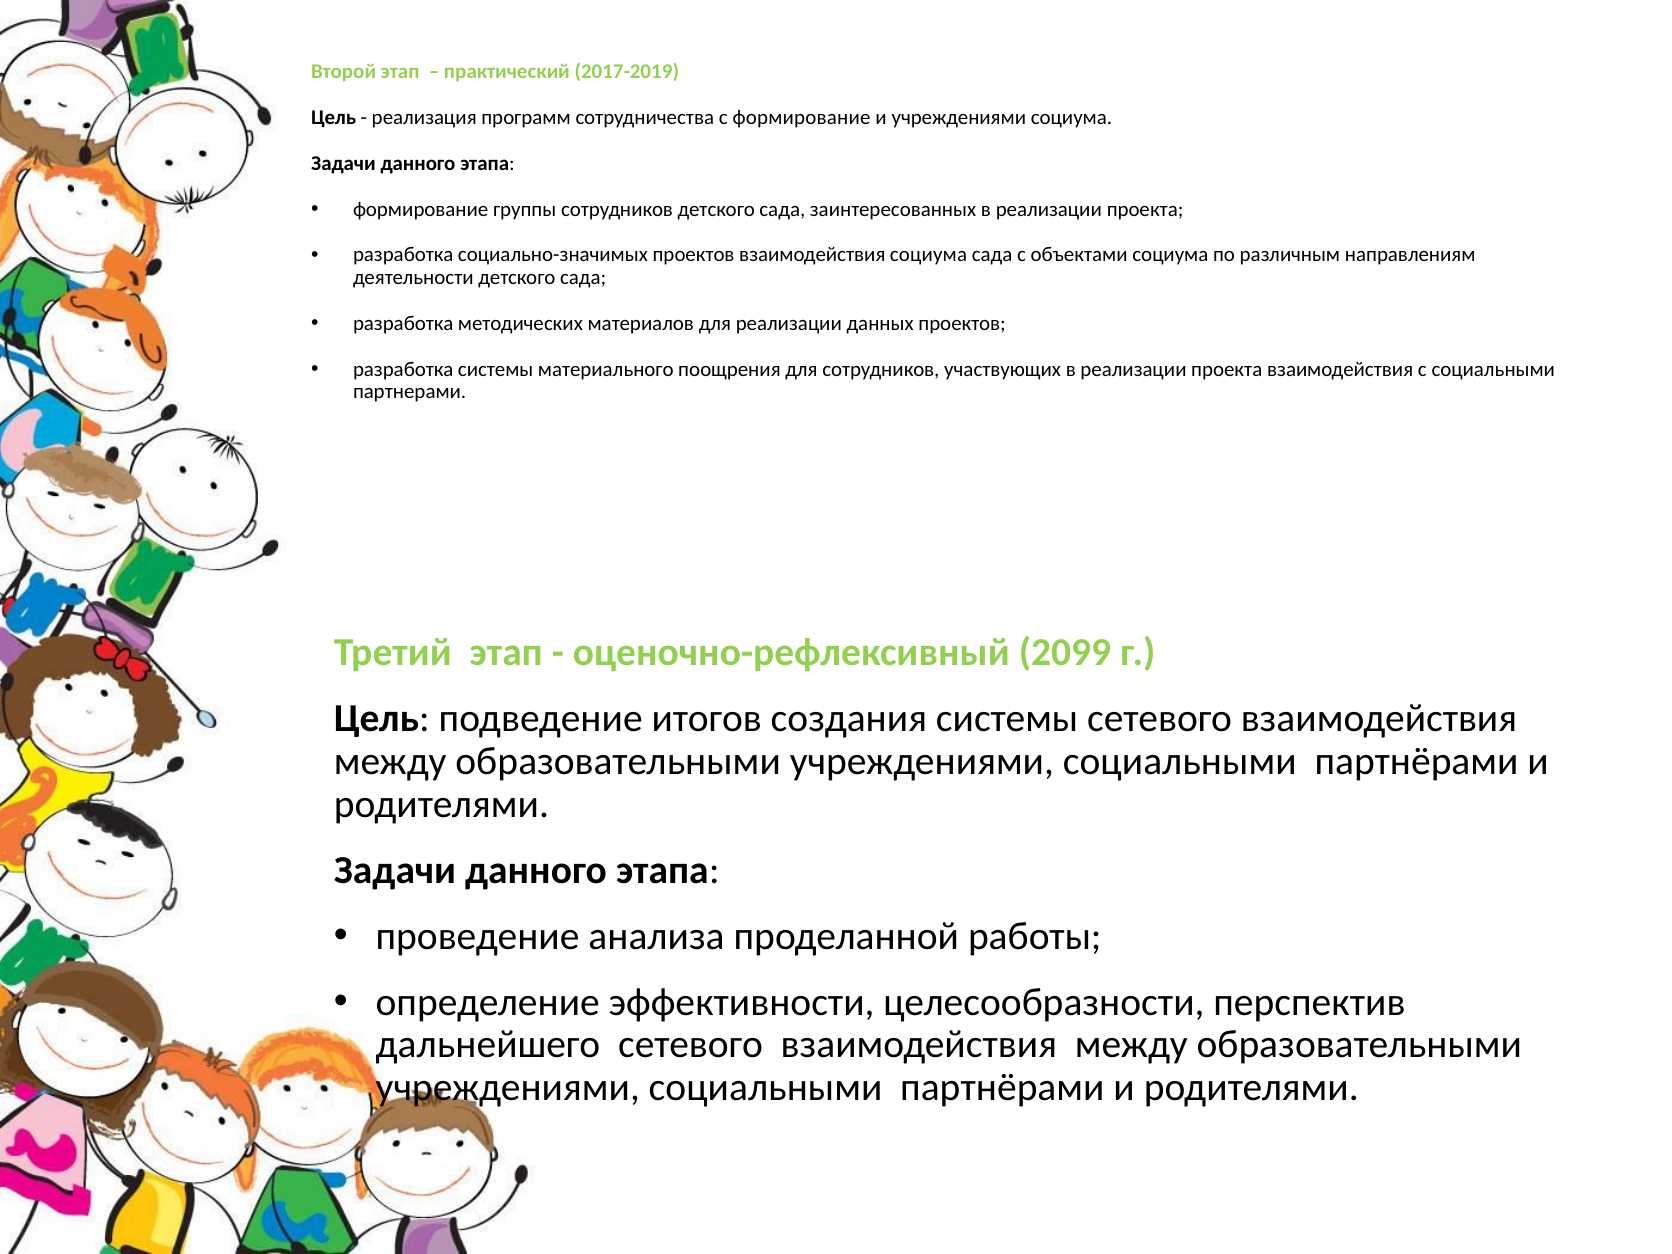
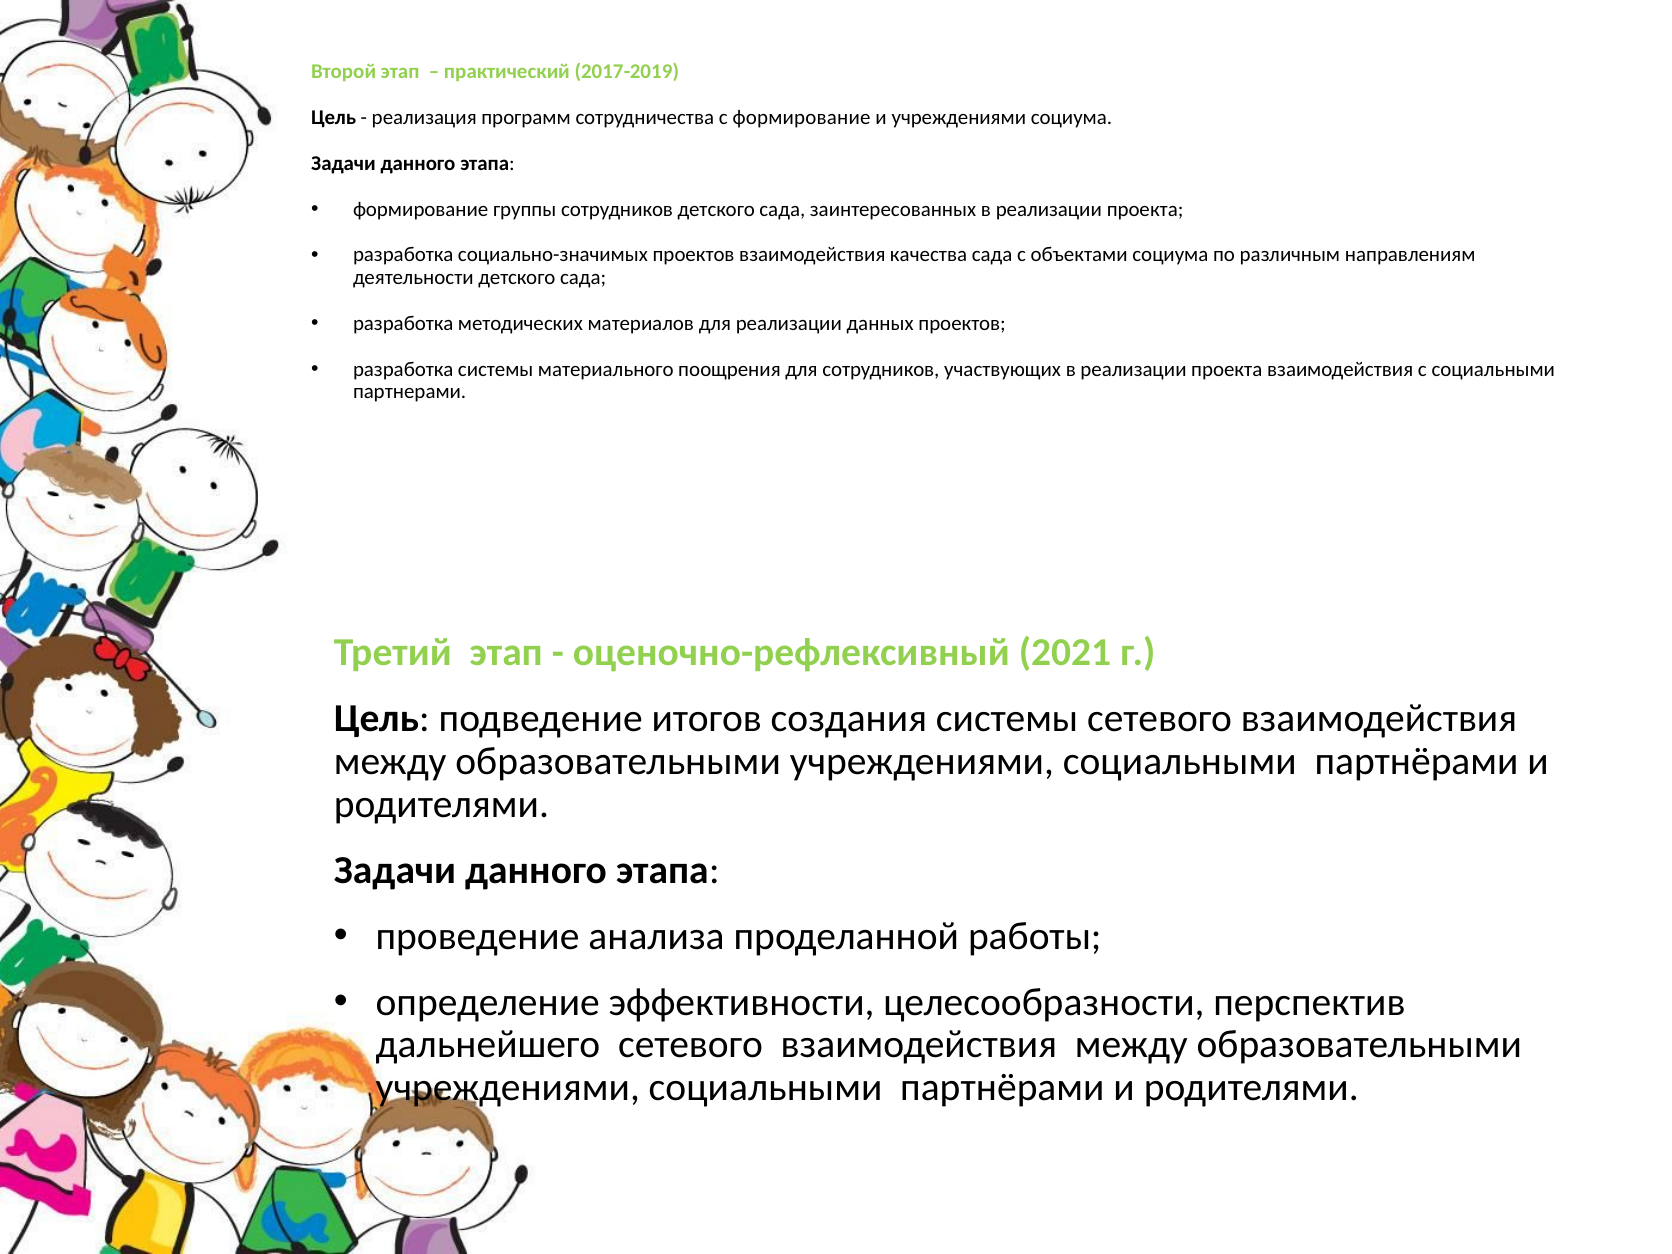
взаимодействия социума: социума -> качества (929, 255)
2099: 2099 -> 2021 (1065, 653)
